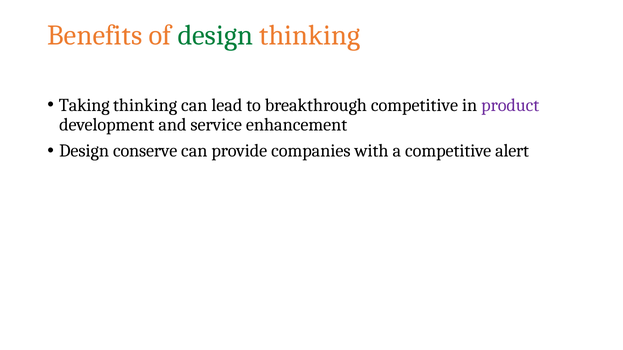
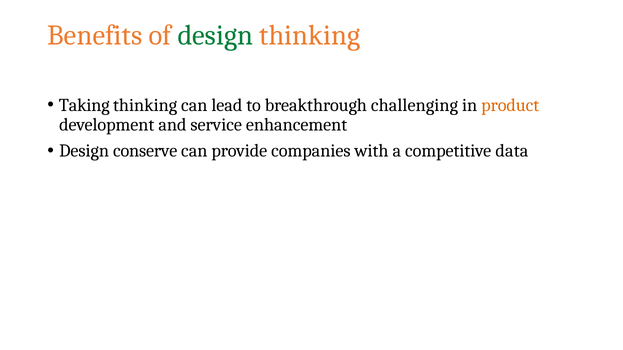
breakthrough competitive: competitive -> challenging (414, 105)
product colour: purple -> orange (510, 105)
alert: alert -> data (512, 151)
